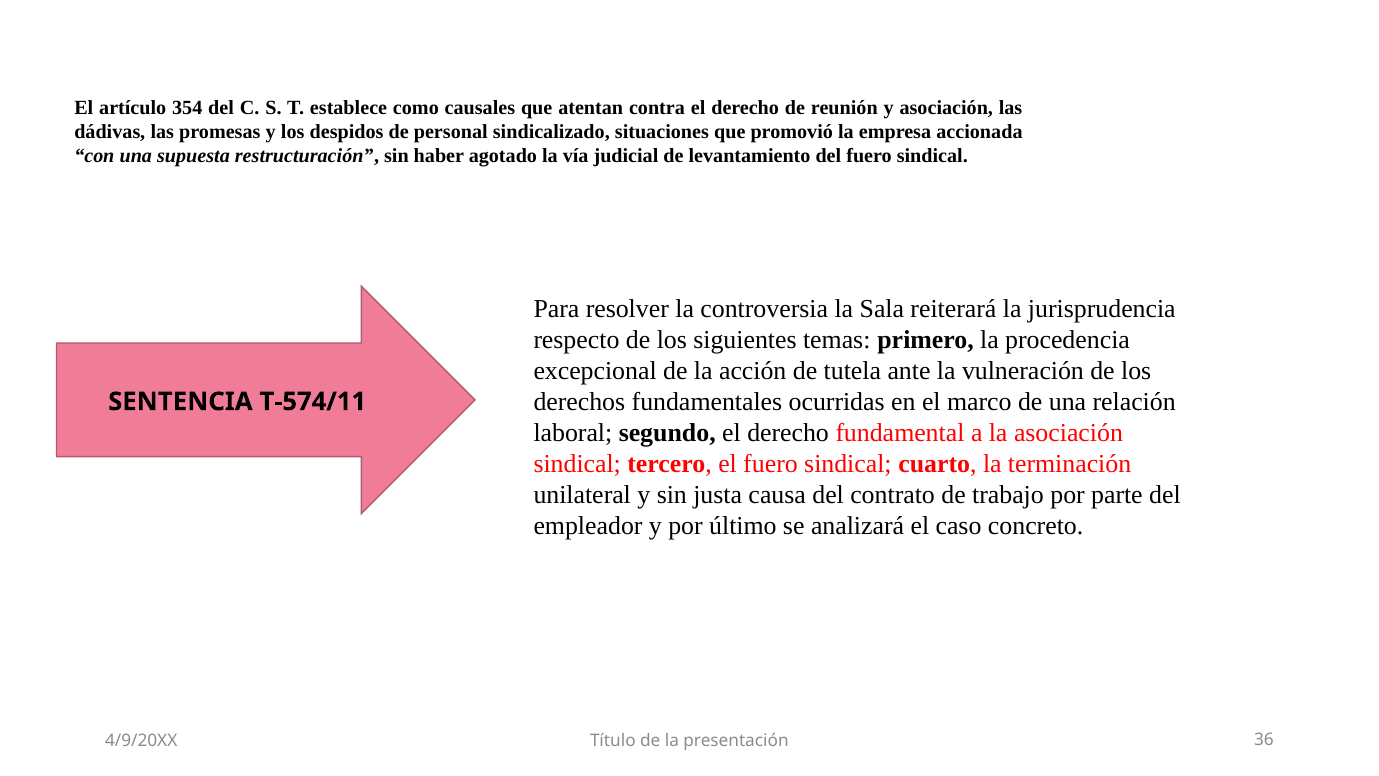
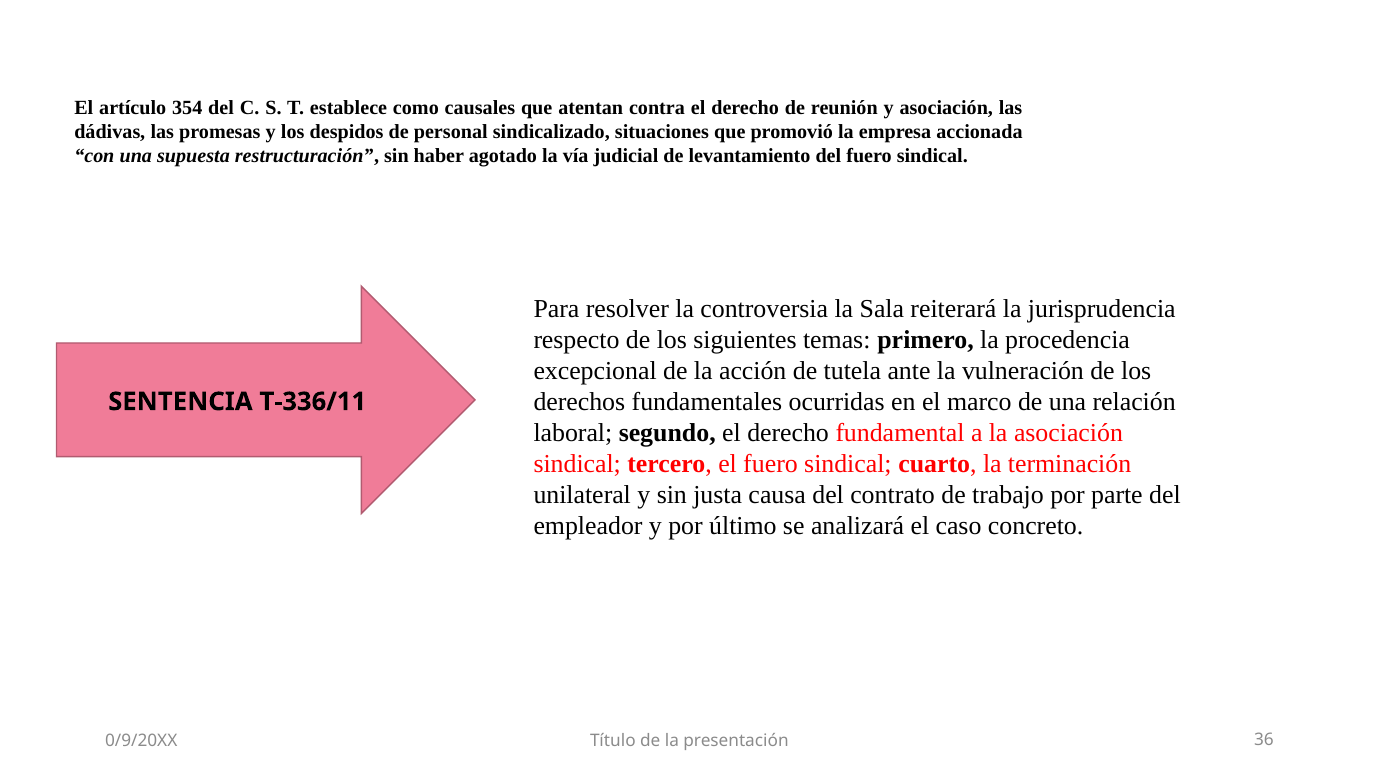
T-574/11: T-574/11 -> T-336/11 (313, 401)
4/9/20XX: 4/9/20XX -> 0/9/20XX (141, 741)
